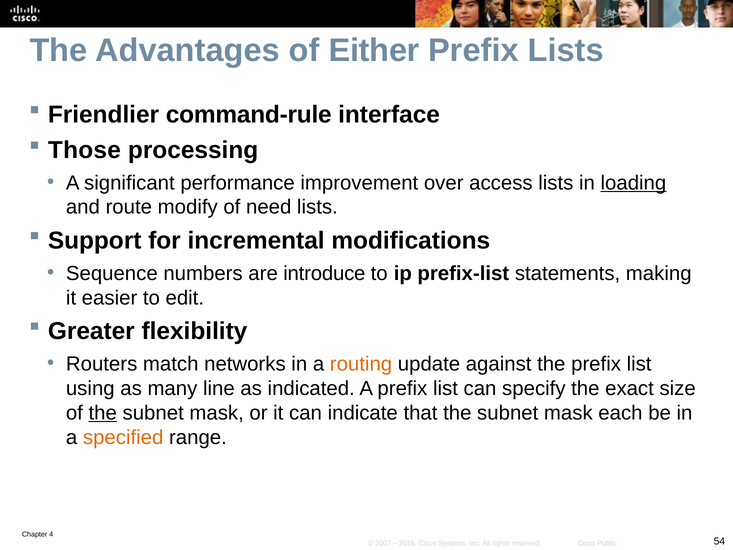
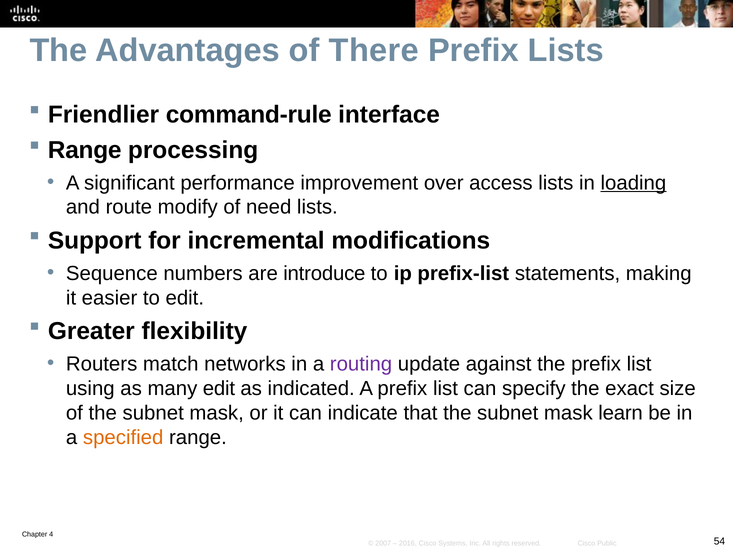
Either: Either -> There (374, 50)
Those: Those -> Range (85, 150)
routing colour: orange -> purple (361, 364)
many line: line -> edit (219, 388)
the underline: present -> none (103, 413)
each: each -> learn (621, 413)
